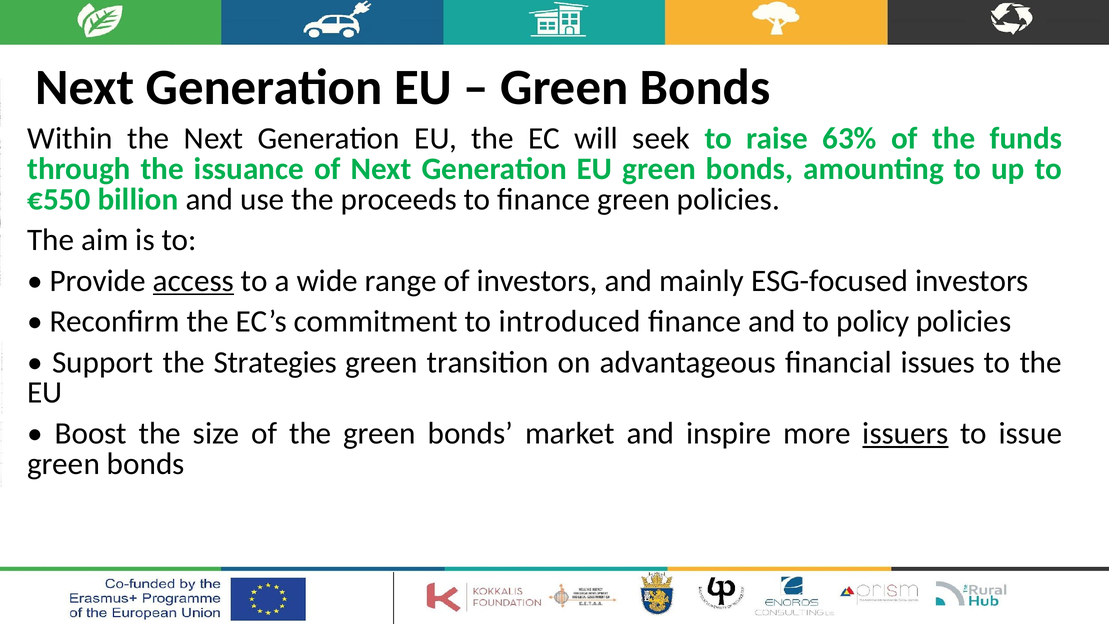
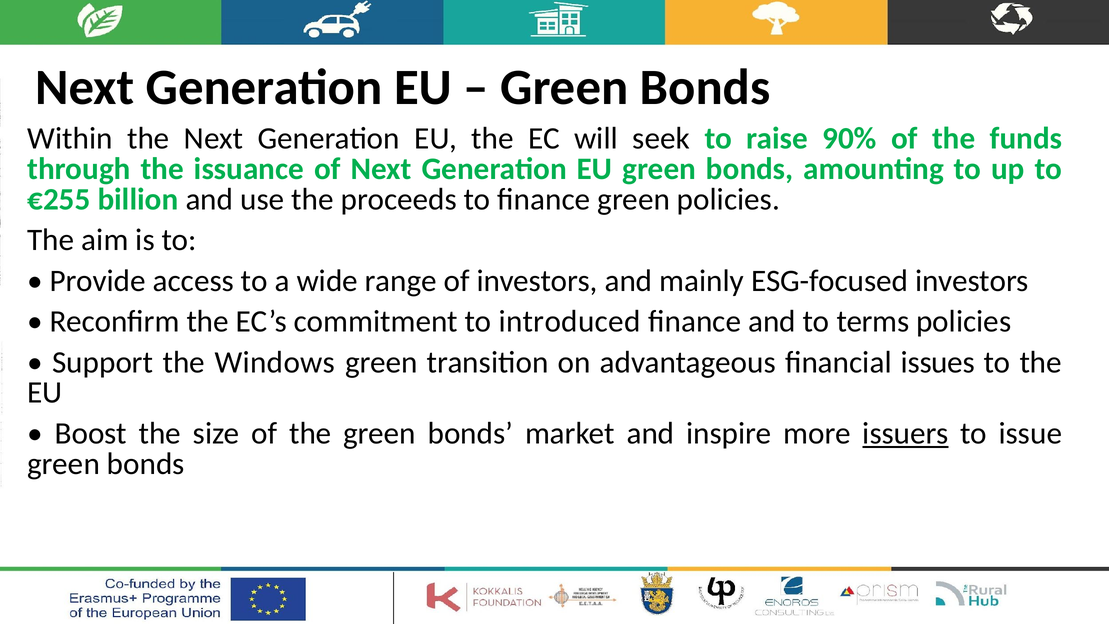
63%: 63% -> 90% (849, 139)
€550: €550 -> €255 (59, 199)
access underline: present -> none (193, 281)
policy: policy -> terms (873, 321)
Strategies: Strategies -> Windows (275, 362)
